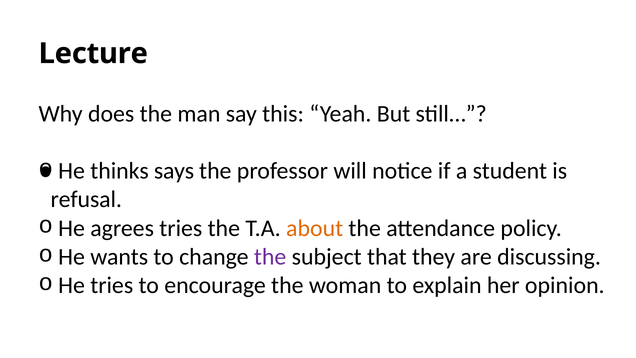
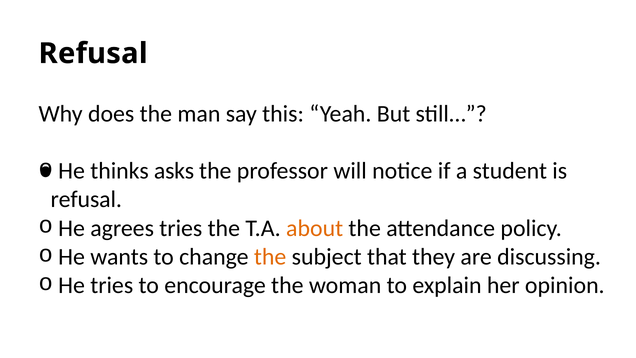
Lecture: Lecture -> Refusal (93, 53)
says: says -> asks (174, 171)
the colour: purple -> orange (270, 257)
